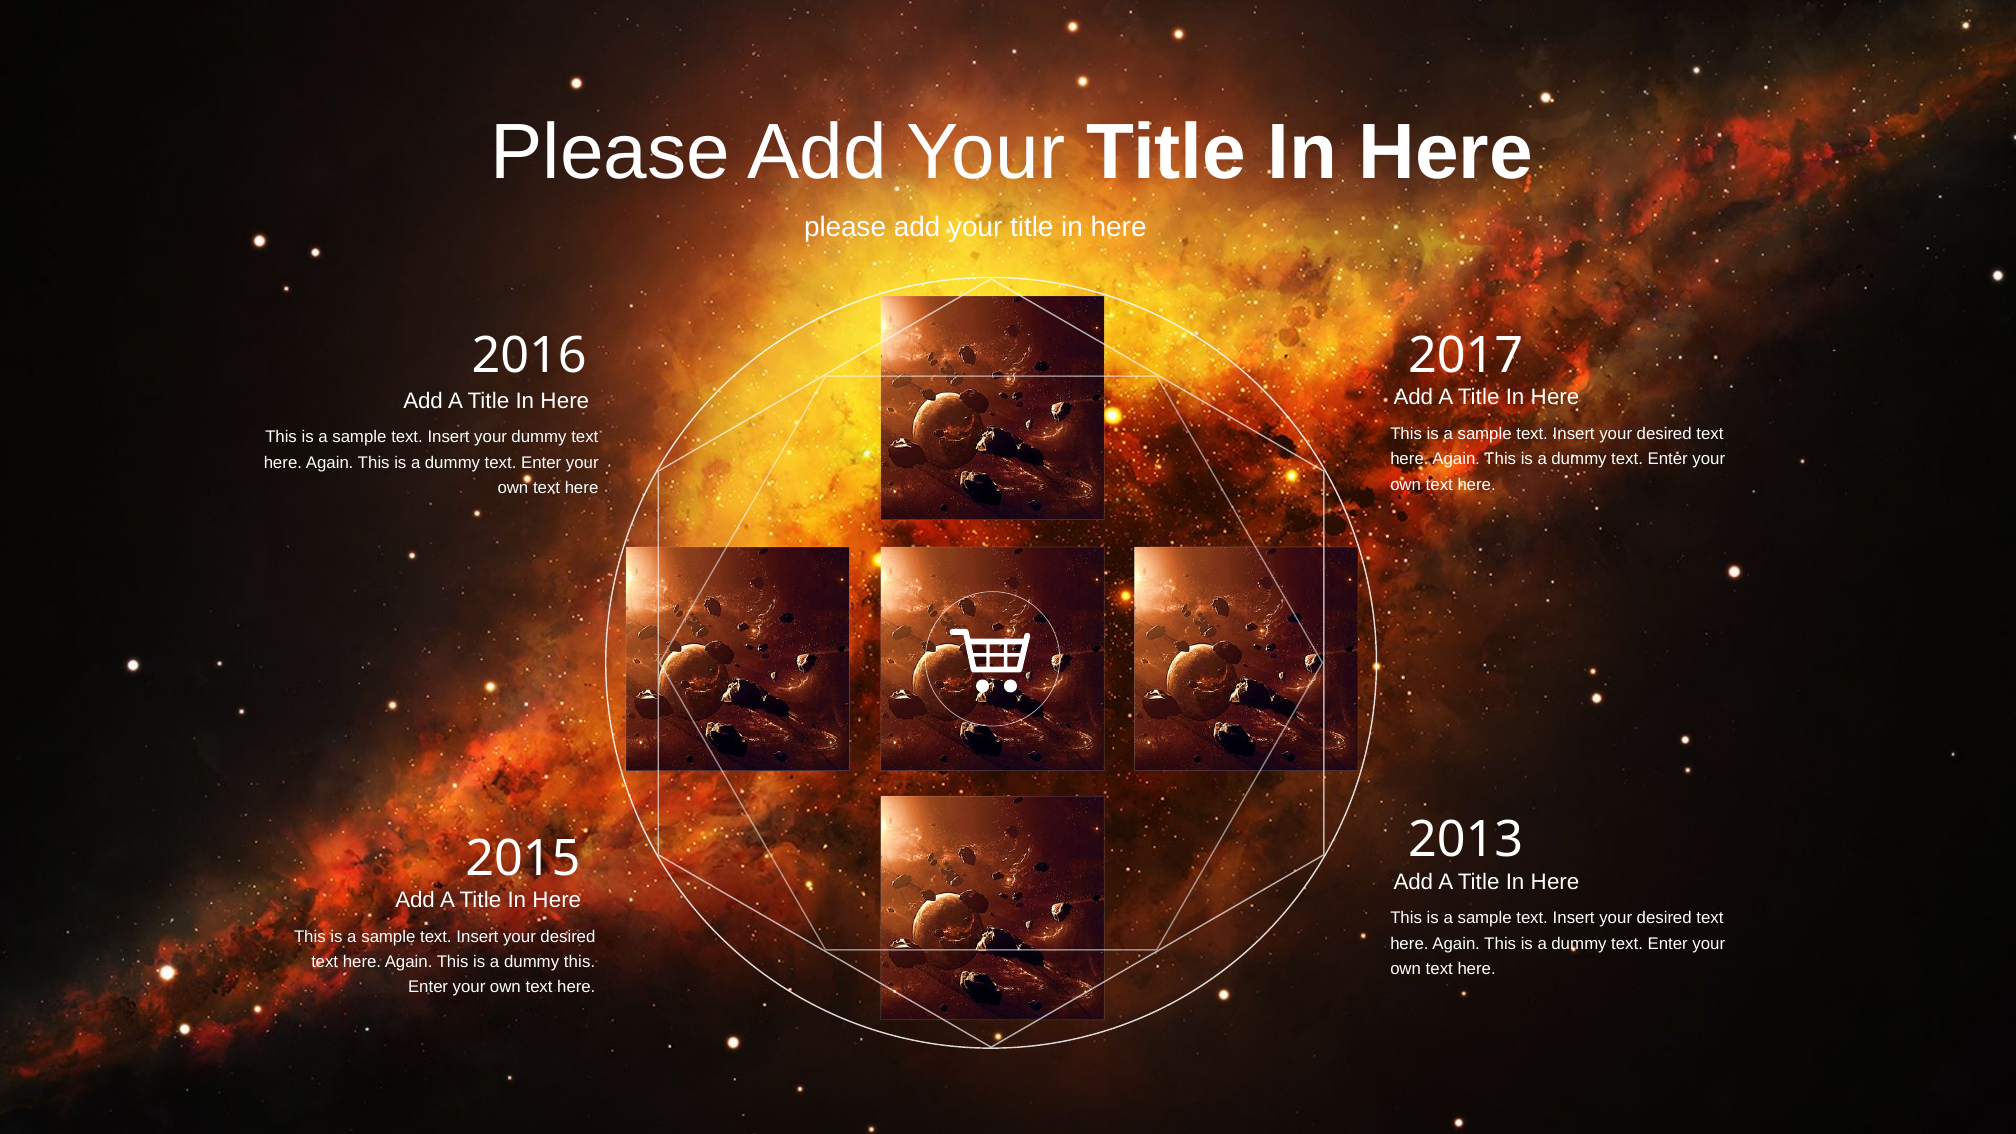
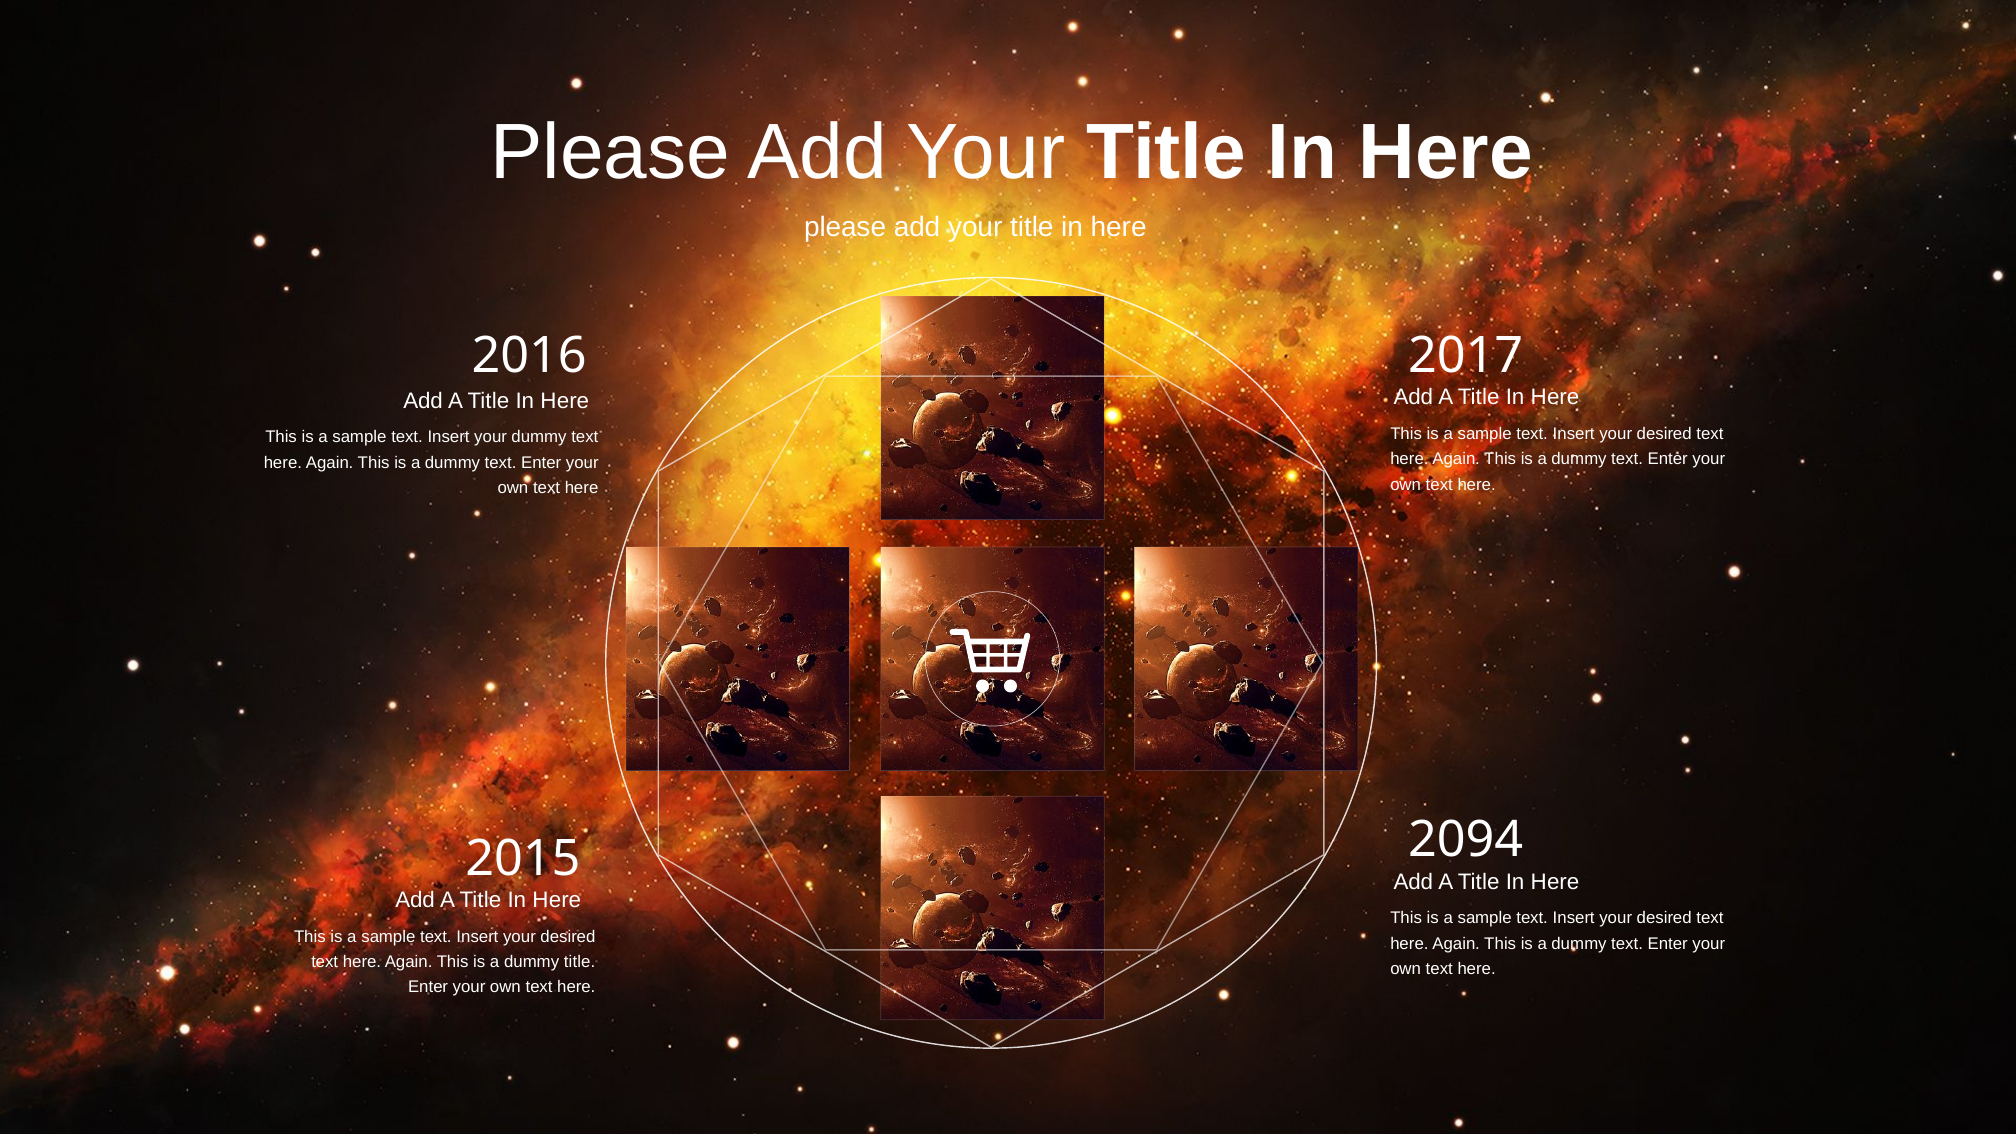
2013: 2013 -> 2094 (1466, 840)
dummy this: this -> title (580, 962)
